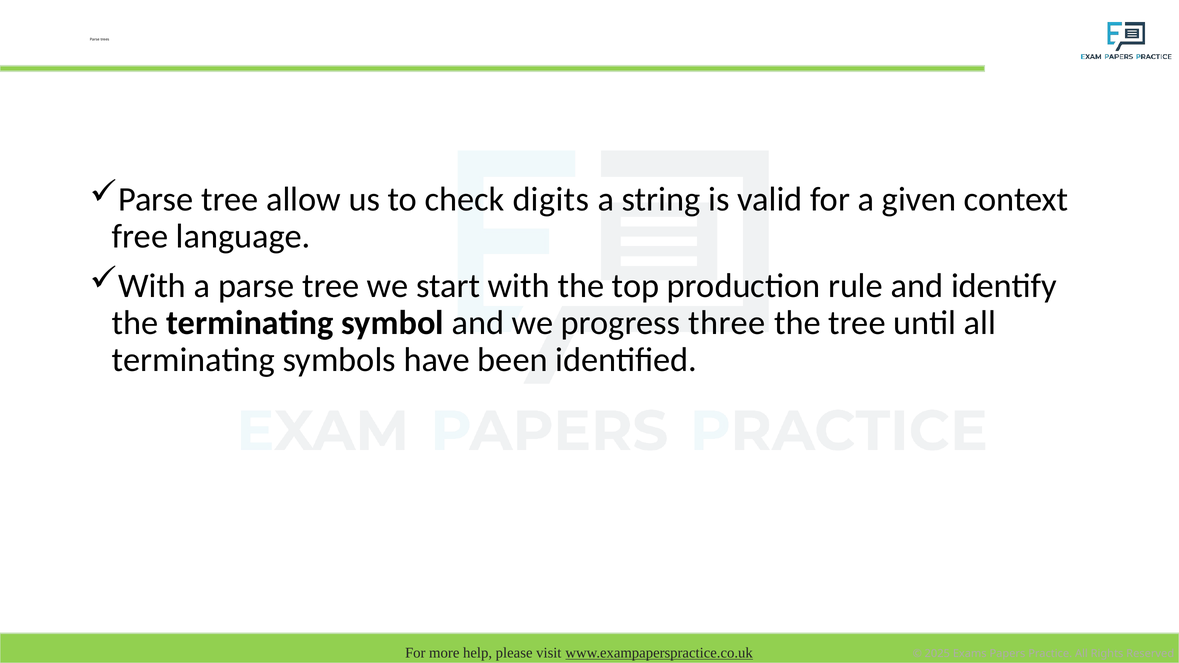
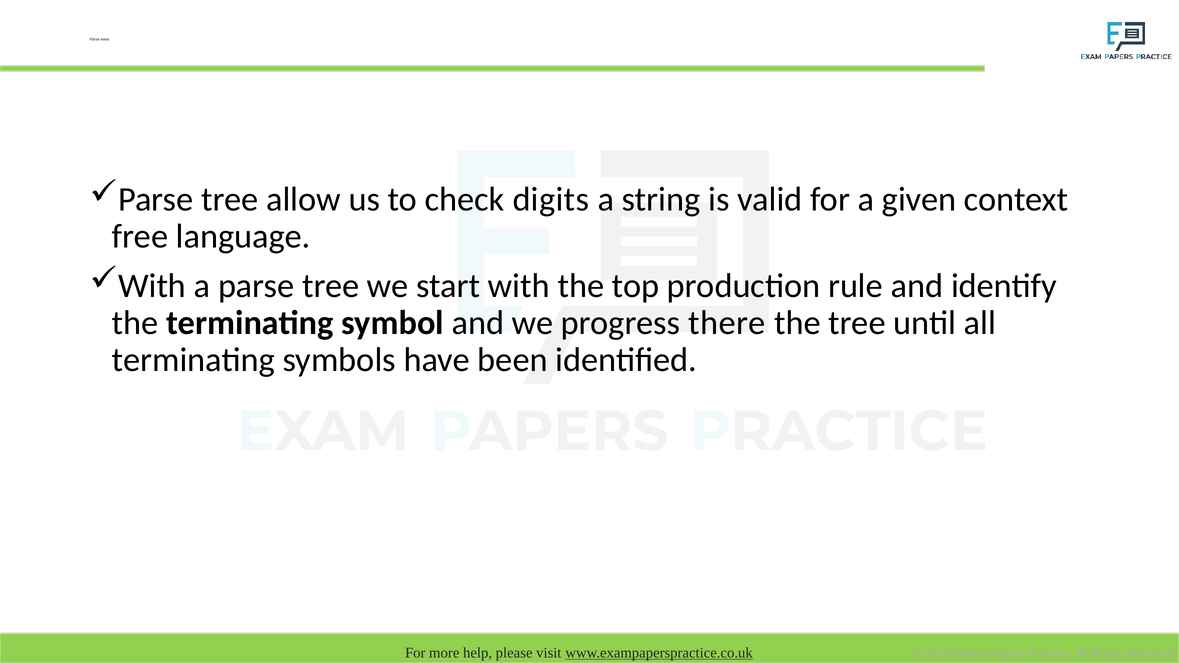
three: three -> there (727, 323)
